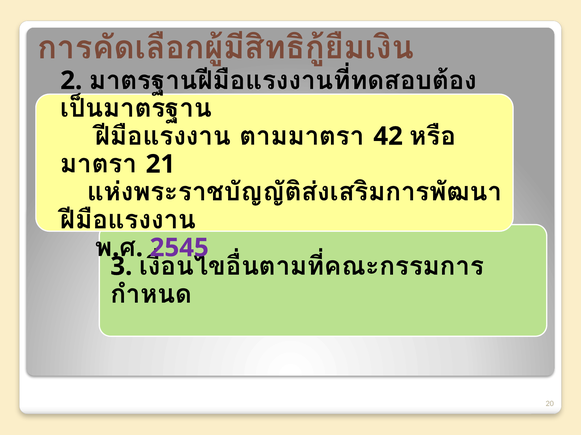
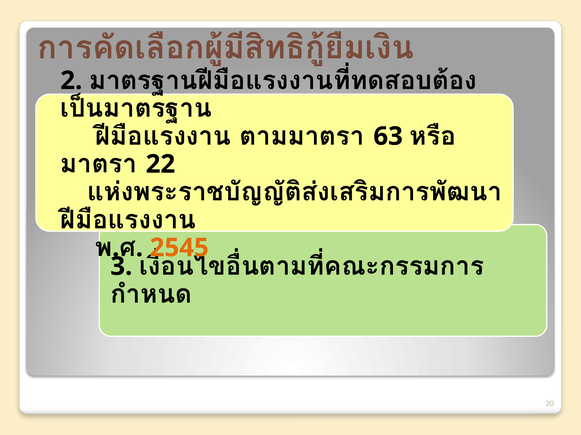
42: 42 -> 63 (388, 136)
21: 21 -> 22 (160, 164)
2545 colour: purple -> orange (179, 248)
